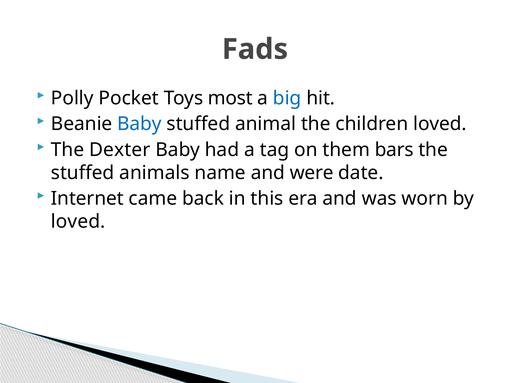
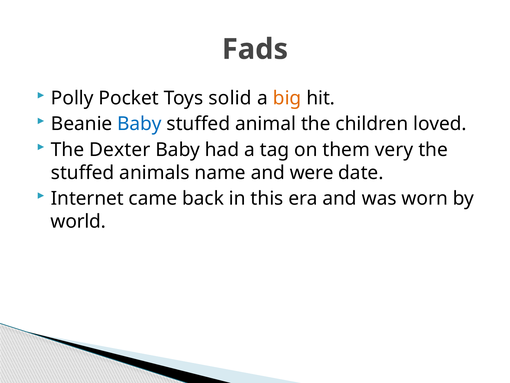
most: most -> solid (230, 98)
big colour: blue -> orange (287, 98)
bars: bars -> very (394, 150)
loved: loved -> world (78, 221)
